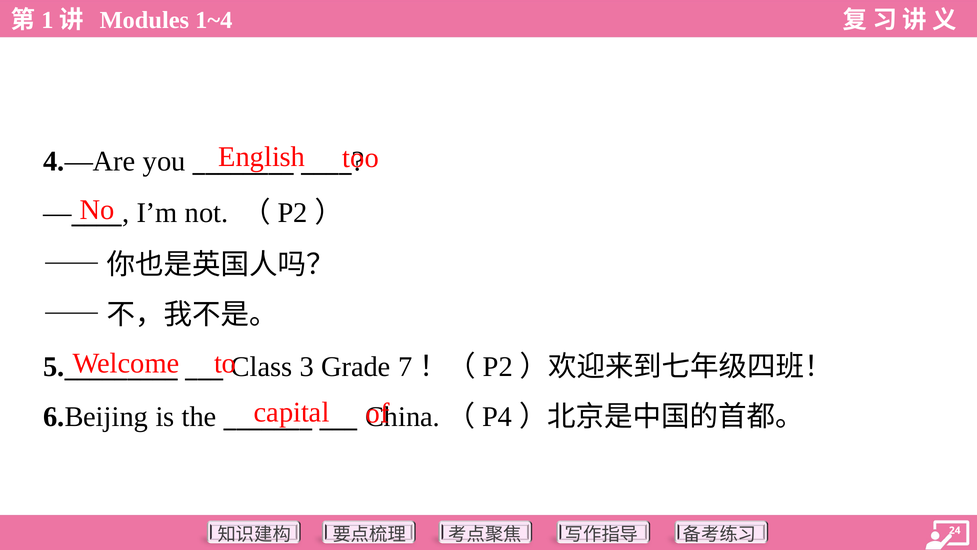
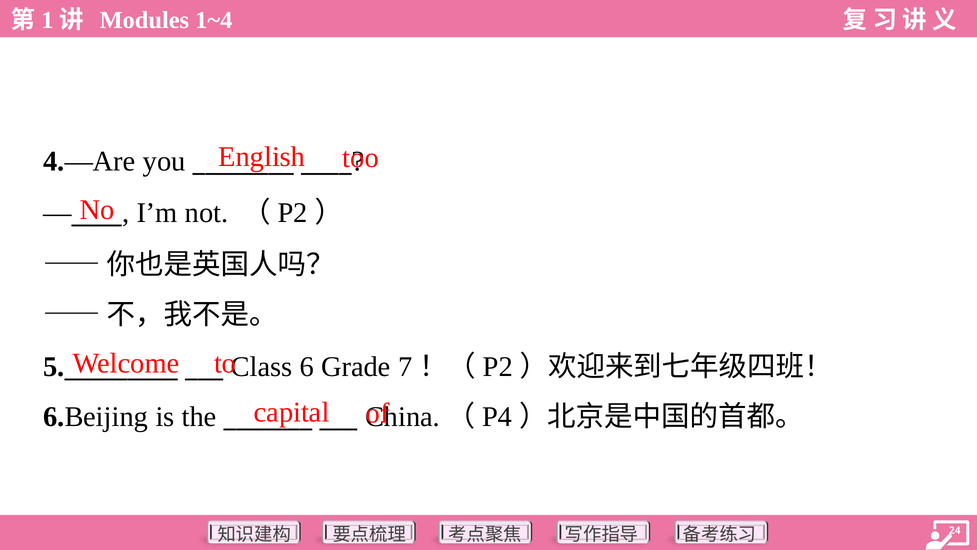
3: 3 -> 6 (307, 366)
